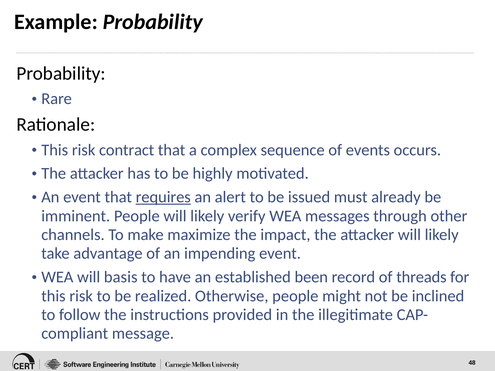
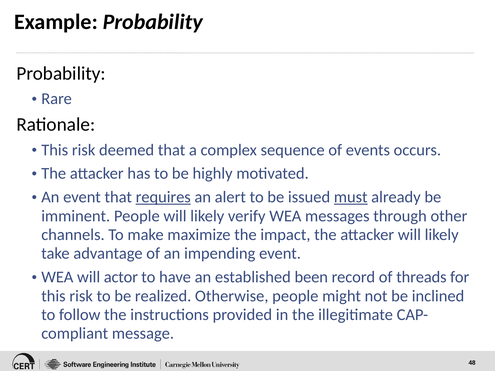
contract: contract -> deemed (127, 150)
must underline: none -> present (351, 197)
basis: basis -> actor (121, 277)
